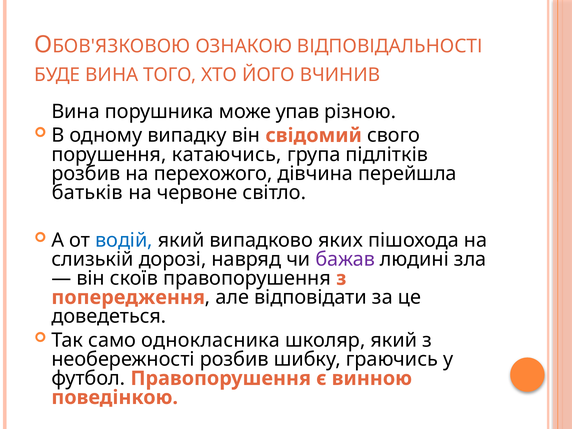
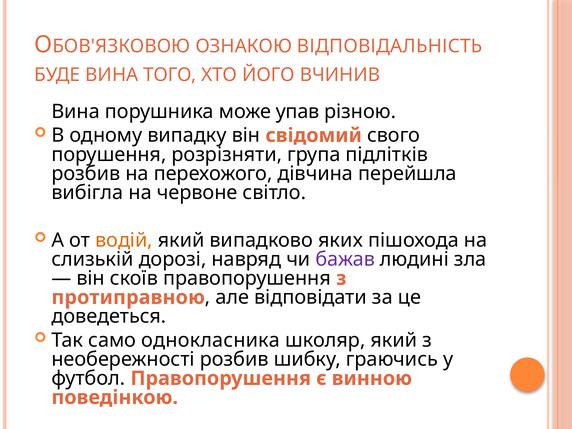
ВІДПОВІДАЛЬНОСТІ: ВІДПОВІДАЛЬНОСТІ -> ВІДПОВІДАЛЬНІСТЬ (390, 46)
катаючись: катаючись -> розрізняти (227, 154)
батьків: батьків -> вибігла (87, 193)
водій colour: blue -> orange (124, 240)
попередження: попередження -> протиправною (128, 297)
